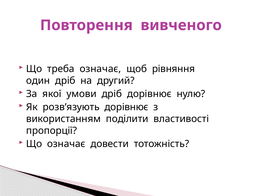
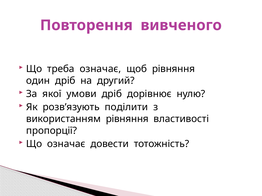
розв’язують дорівнює: дорівнює -> поділити (126, 107)
використанням поділити: поділити -> рівняння (127, 119)
